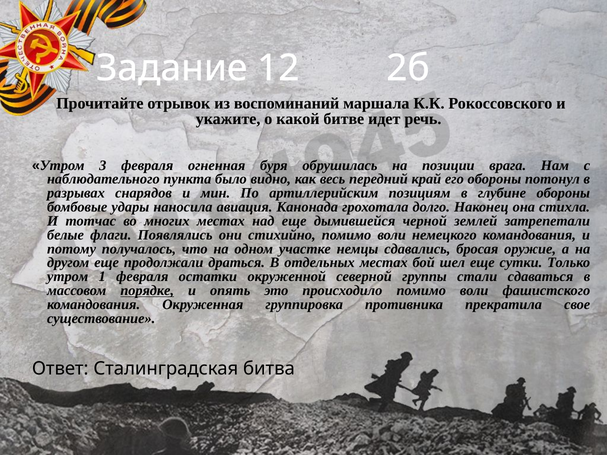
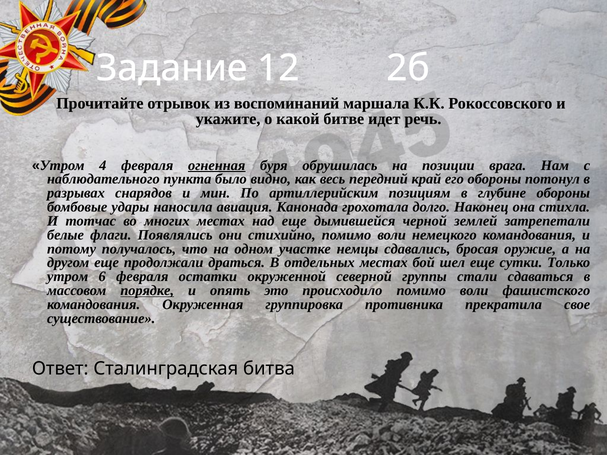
3: 3 -> 4 (103, 165)
огненная underline: none -> present (217, 165)
1: 1 -> 6 (102, 277)
